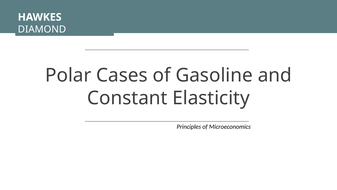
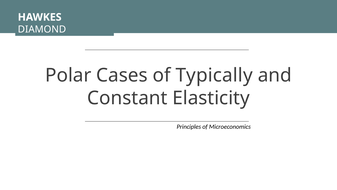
Gasoline: Gasoline -> Typically (214, 75)
